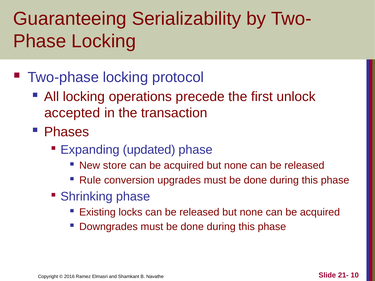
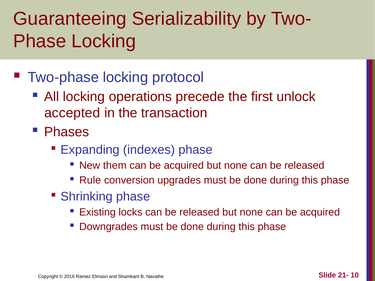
updated: updated -> indexes (149, 150)
store: store -> them (115, 166)
